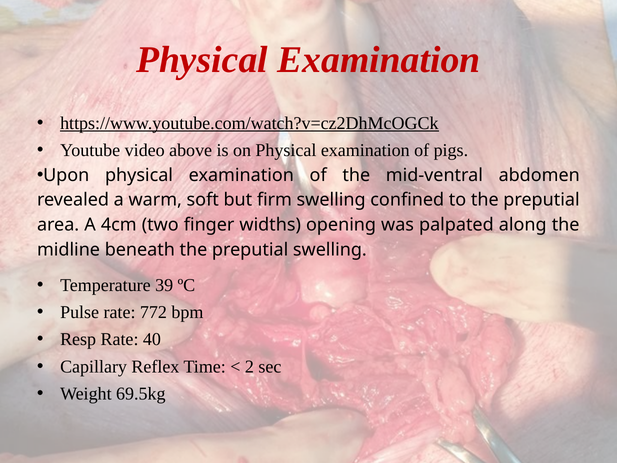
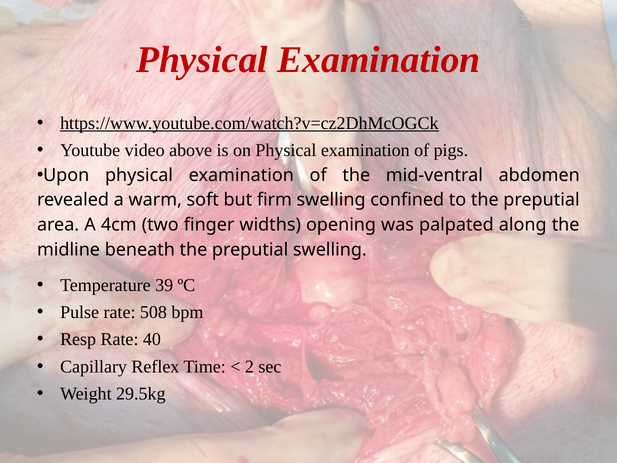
772: 772 -> 508 (153, 312)
69.5kg: 69.5kg -> 29.5kg (141, 394)
